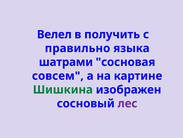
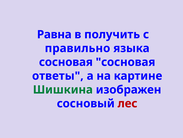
Велел: Велел -> Равна (54, 34)
шатрами: шатрами -> сосновая (66, 62)
совсем: совсем -> ответы (58, 76)
лес colour: purple -> red (127, 103)
